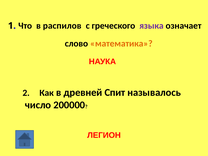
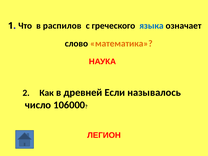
языка colour: purple -> blue (151, 26)
Спит: Спит -> Если (115, 93)
200000: 200000 -> 106000 (69, 105)
